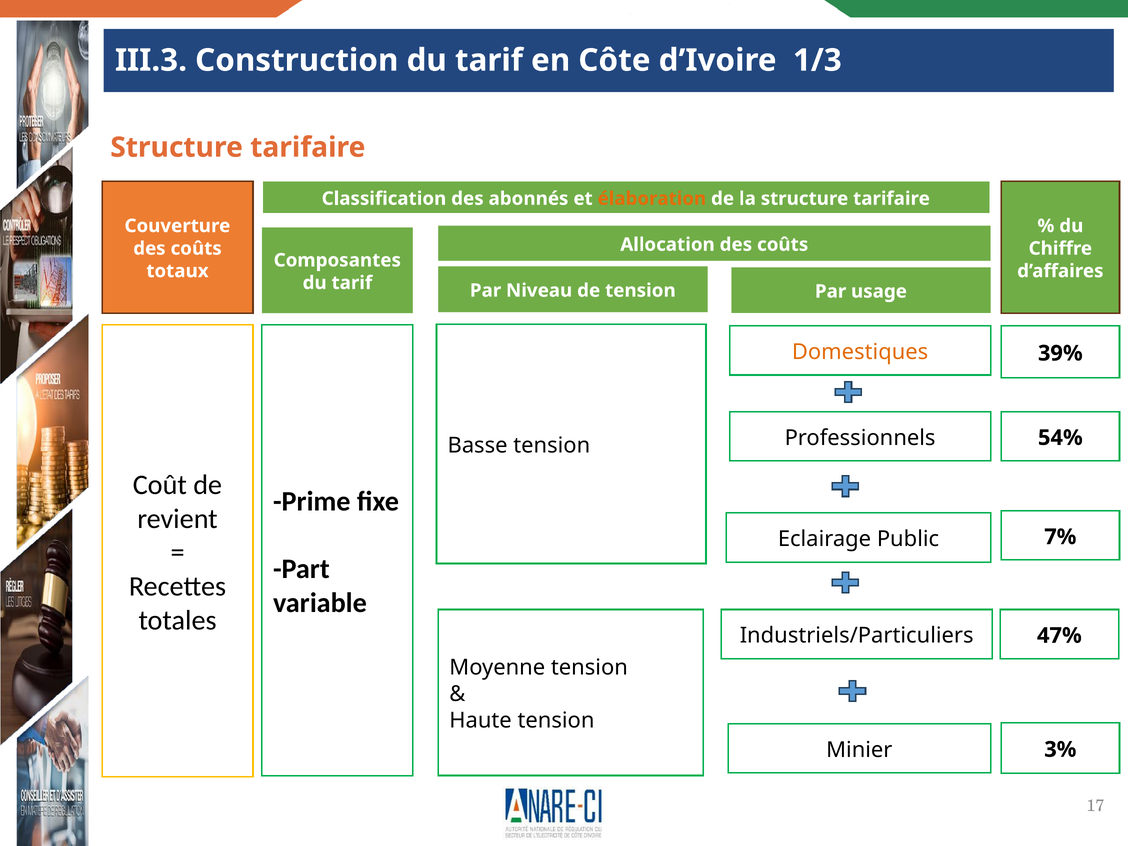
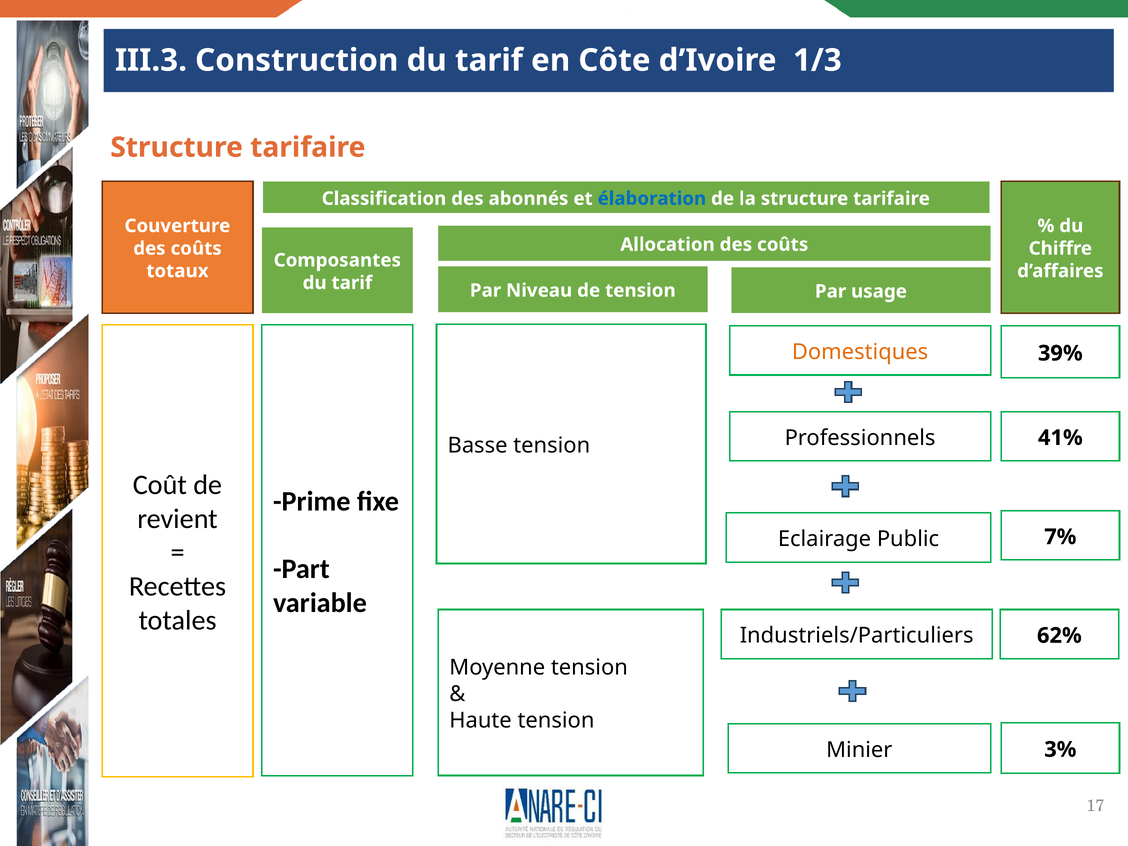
élaboration colour: orange -> blue (652, 199)
54%: 54% -> 41% (1060, 438)
47%: 47% -> 62% (1059, 636)
